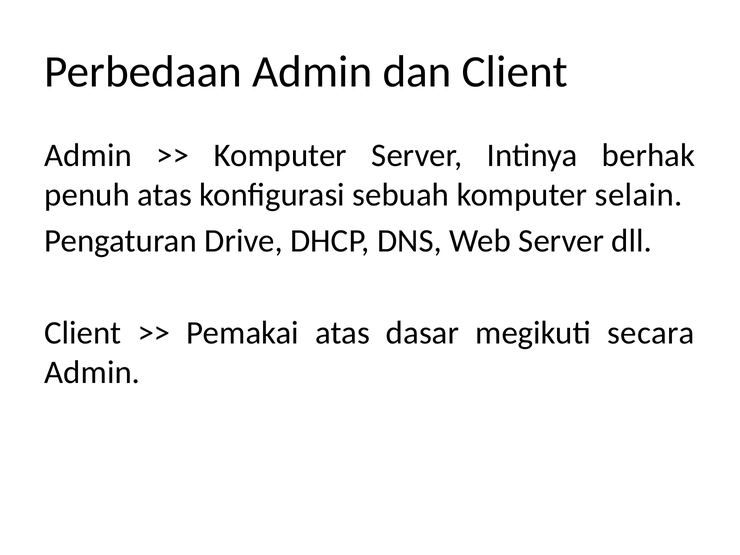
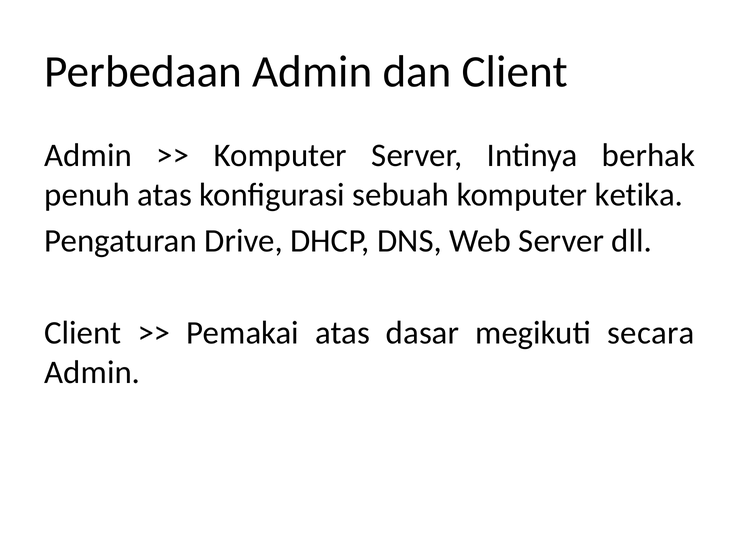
selain: selain -> ketika (639, 195)
